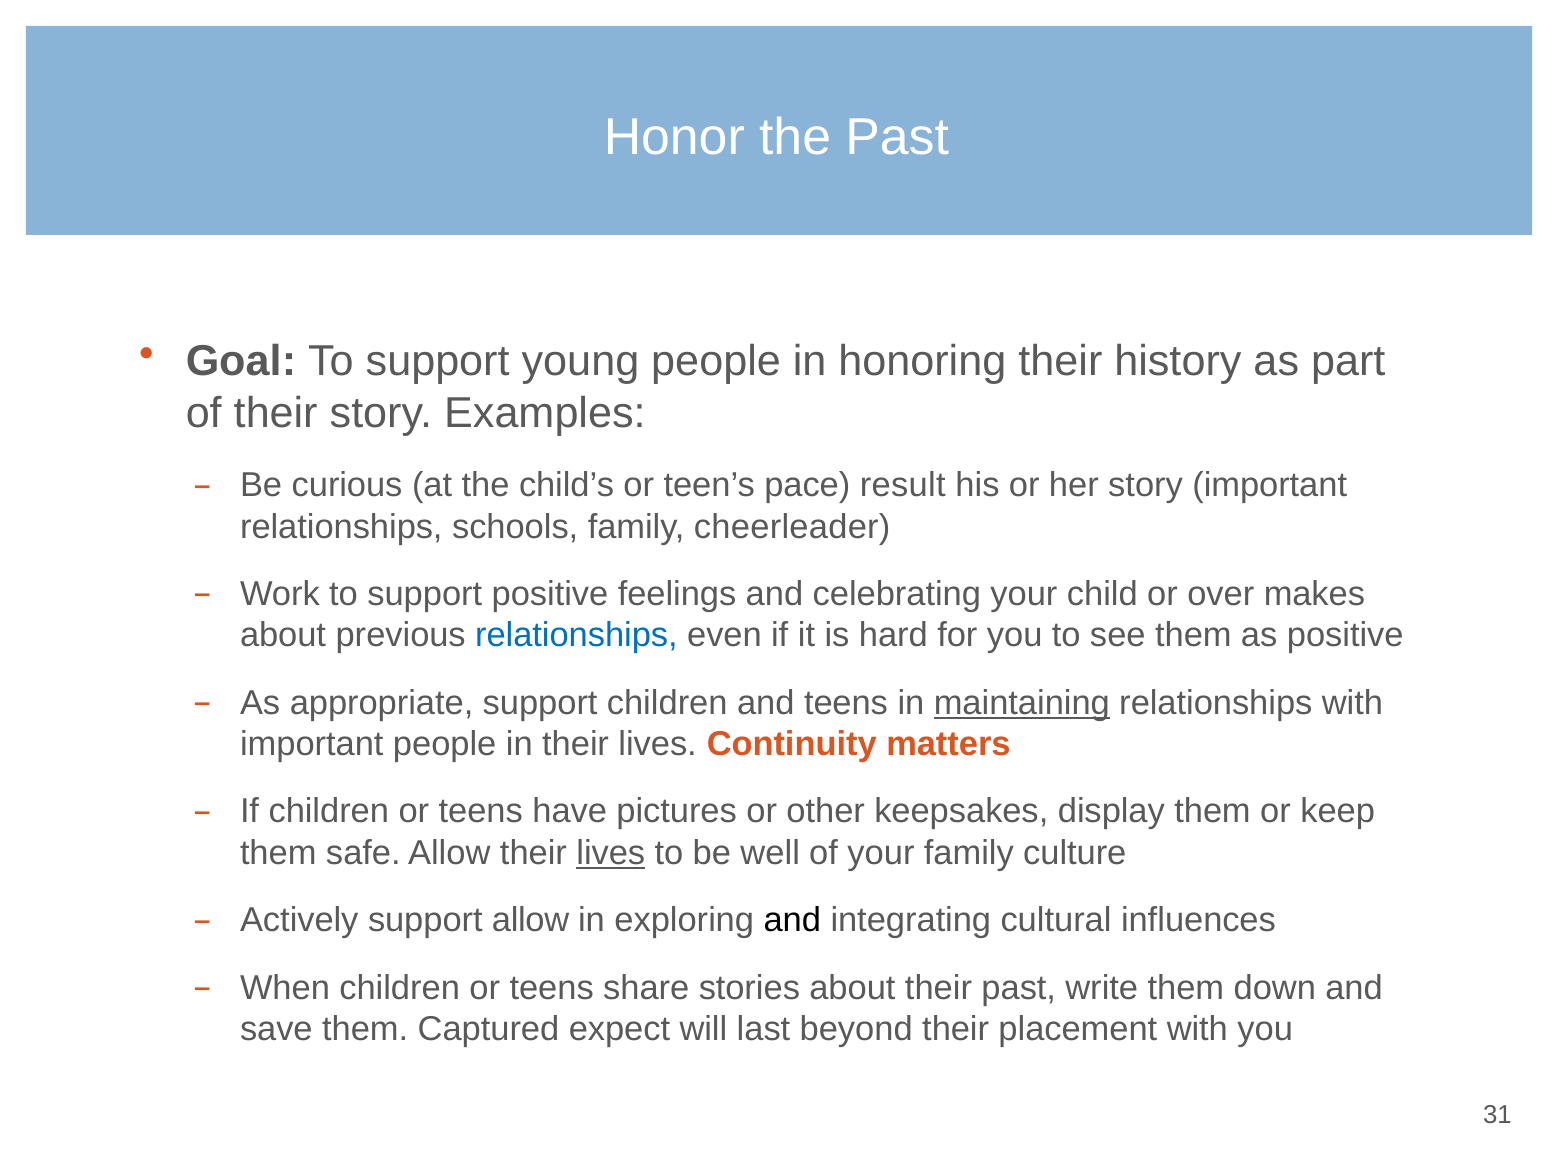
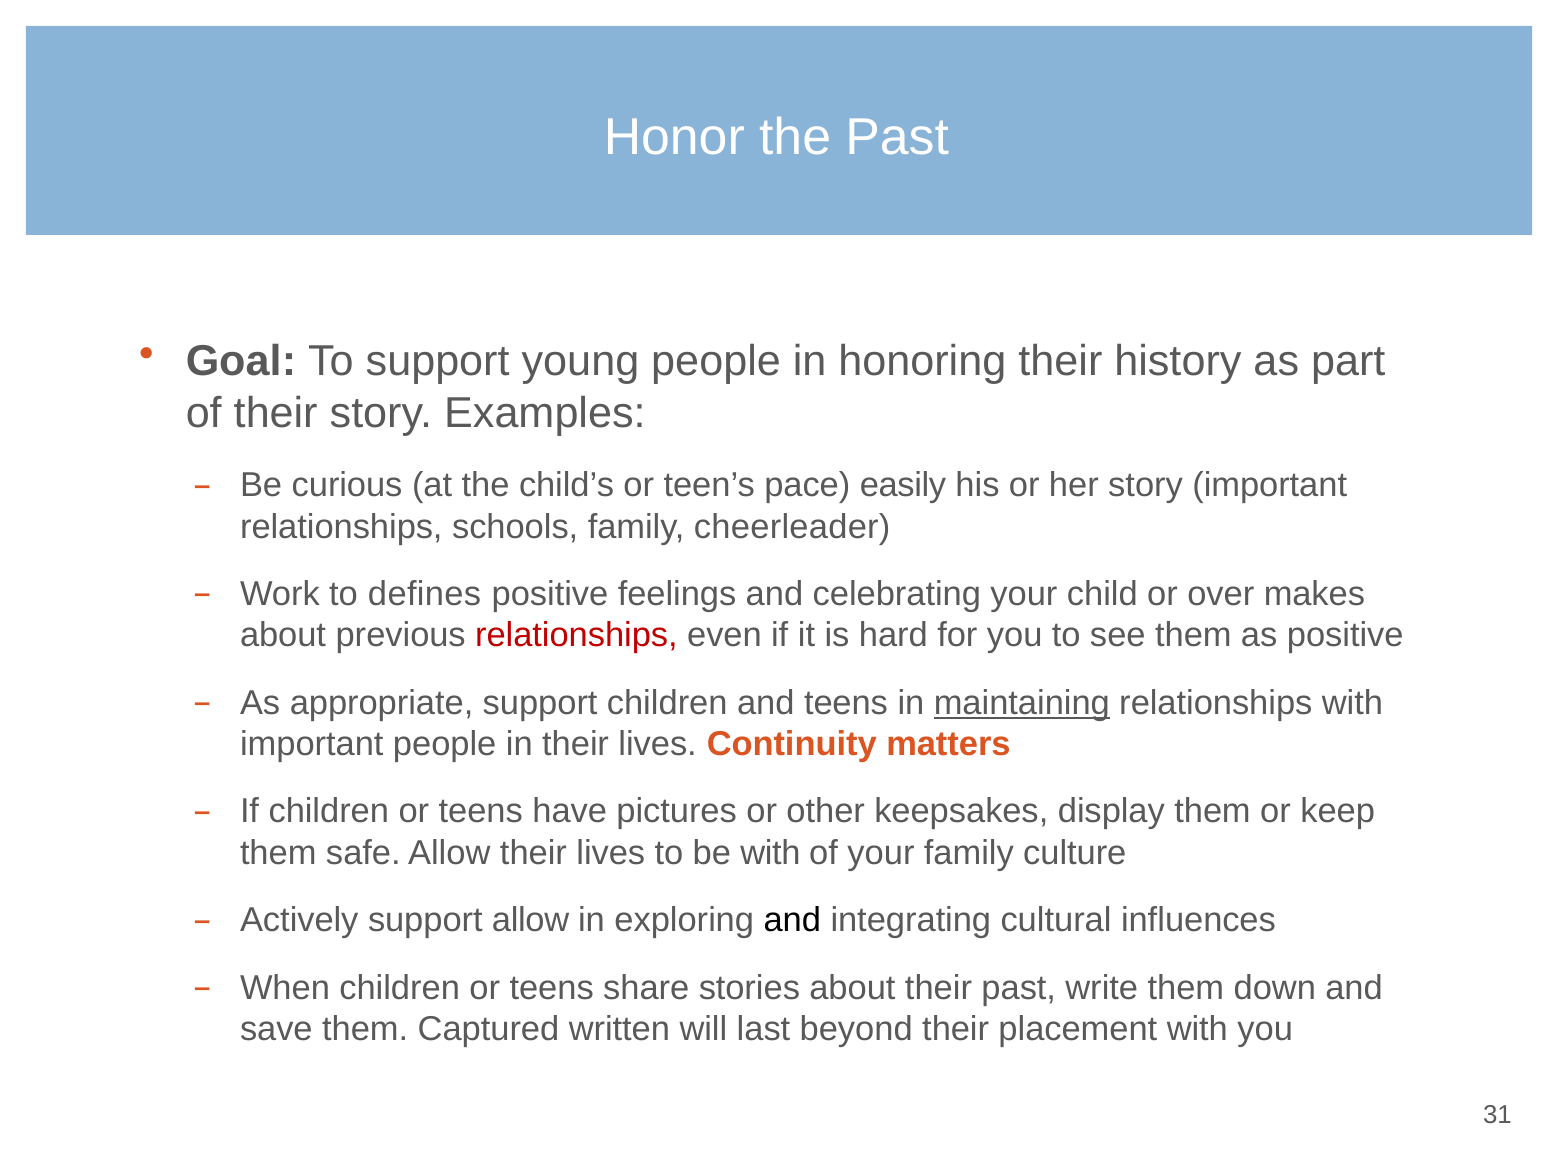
result: result -> easily (903, 485)
Work to support: support -> defines (425, 594)
relationships colour: blue -> red (576, 635)
lives underline: present -> none (611, 853)
be well: well -> with (770, 853)
expect: expect -> written (619, 1029)
